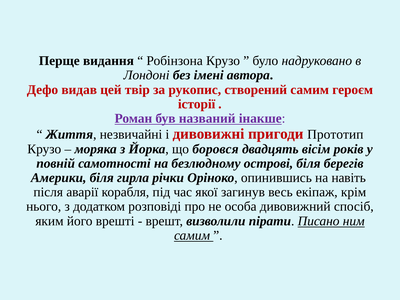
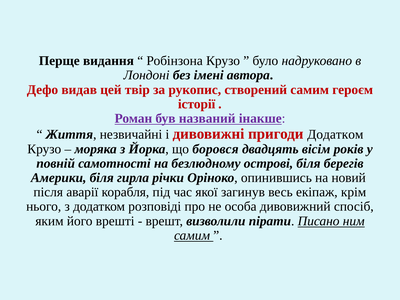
пригоди Прототип: Прототип -> Додатком (335, 134)
навіть: навіть -> новий (349, 178)
